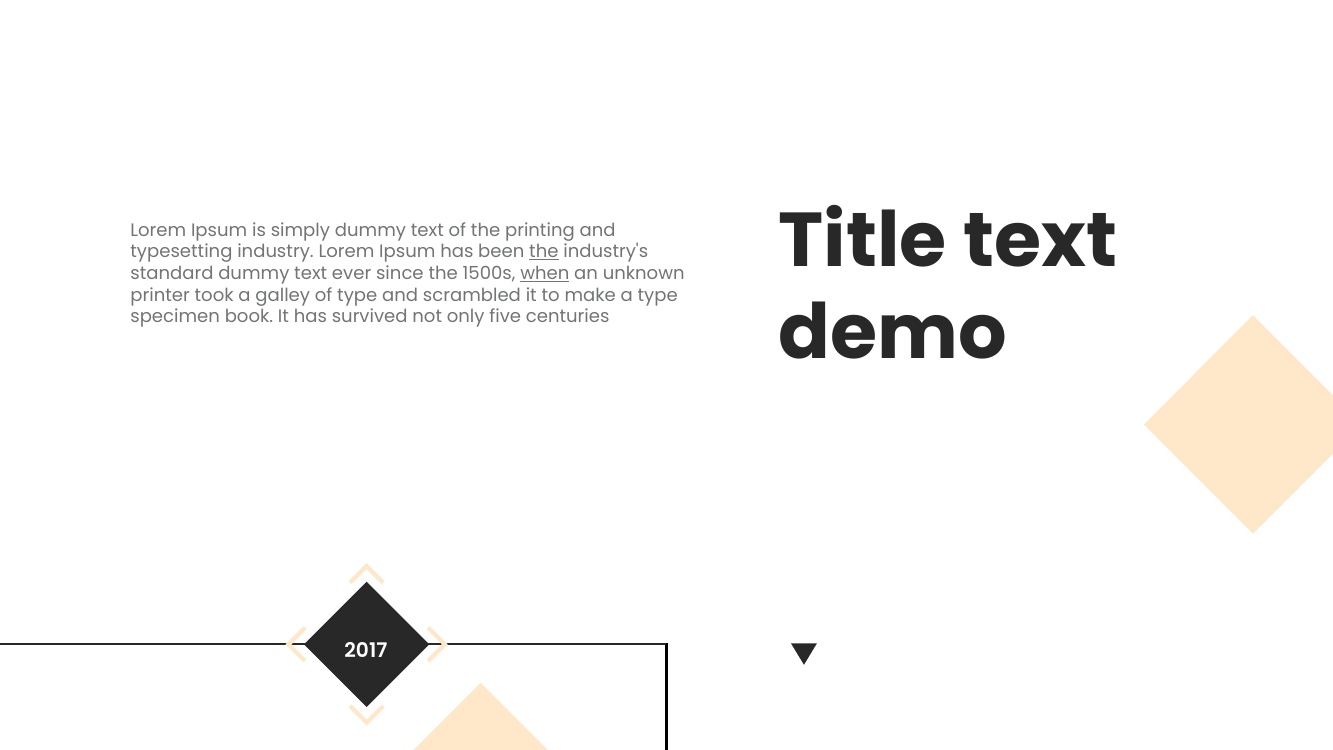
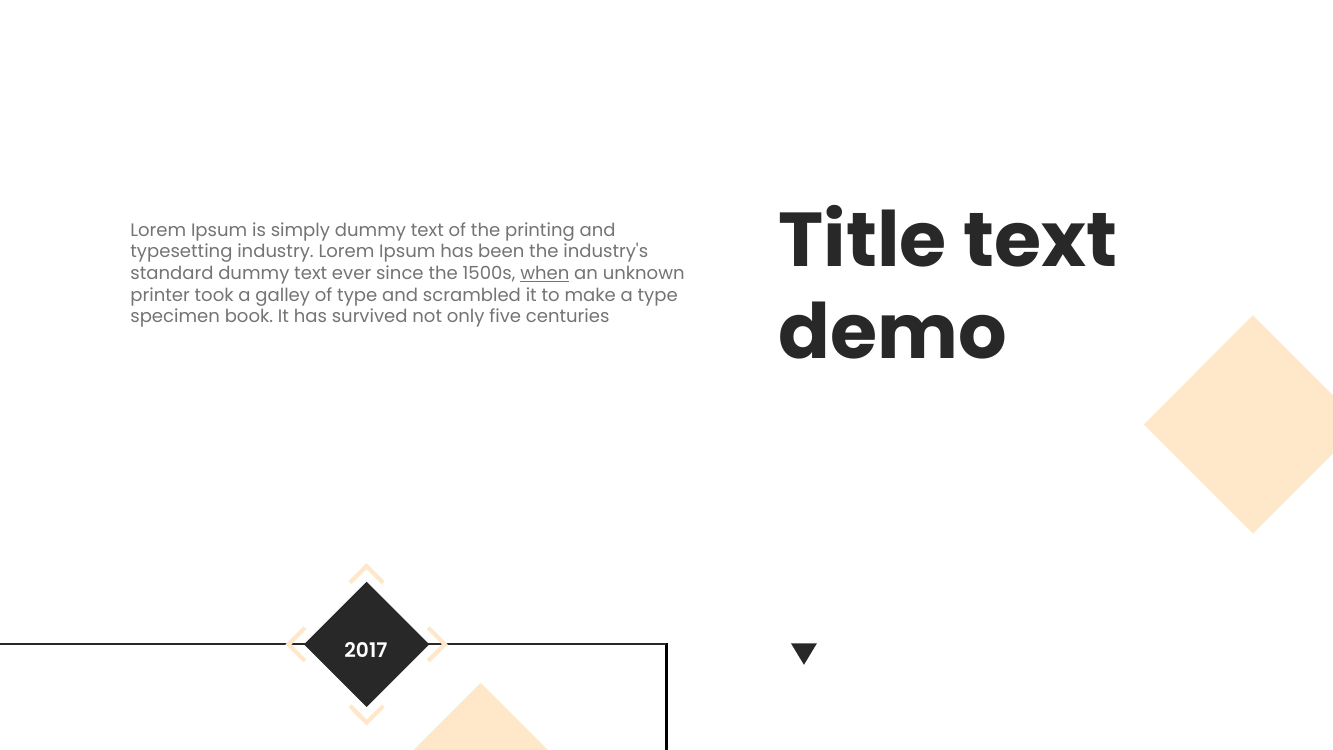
the underline: present -> none (544, 252)
